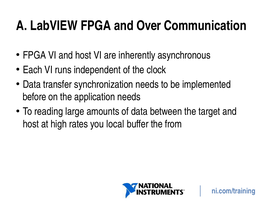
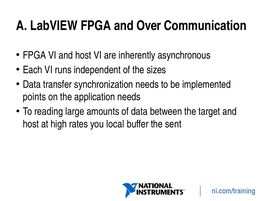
clock: clock -> sizes (156, 70)
before: before -> points (34, 97)
from: from -> sent (173, 124)
